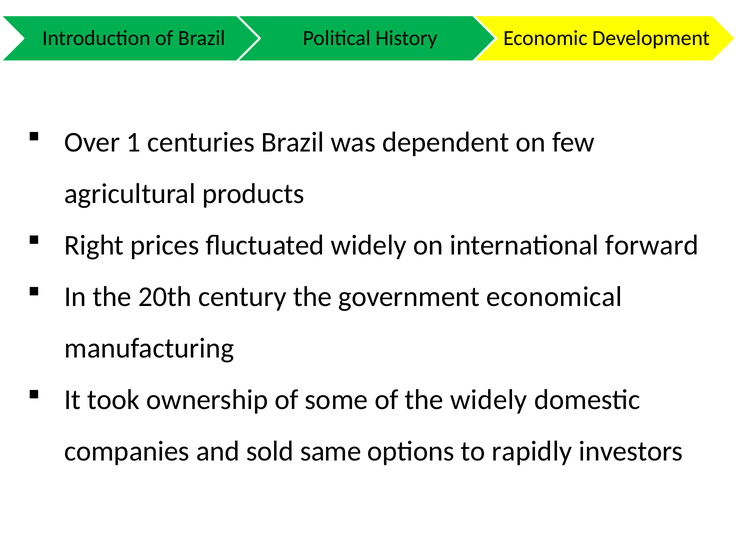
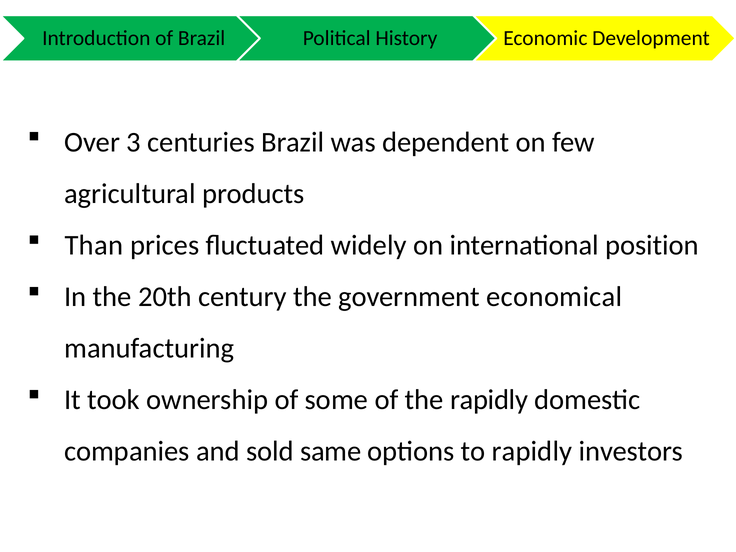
1: 1 -> 3 (134, 142)
Right: Right -> Than (94, 245)
forward: forward -> position (652, 245)
the widely: widely -> rapidly (489, 400)
